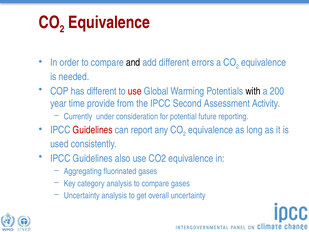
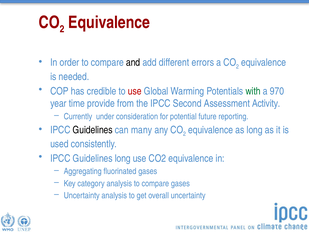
has different: different -> credible (102, 91)
with colour: black -> green (253, 91)
200: 200 -> 970 (277, 91)
Guidelines colour: red -> black (93, 130)
report: report -> many (142, 130)
Guidelines also: also -> long (123, 158)
